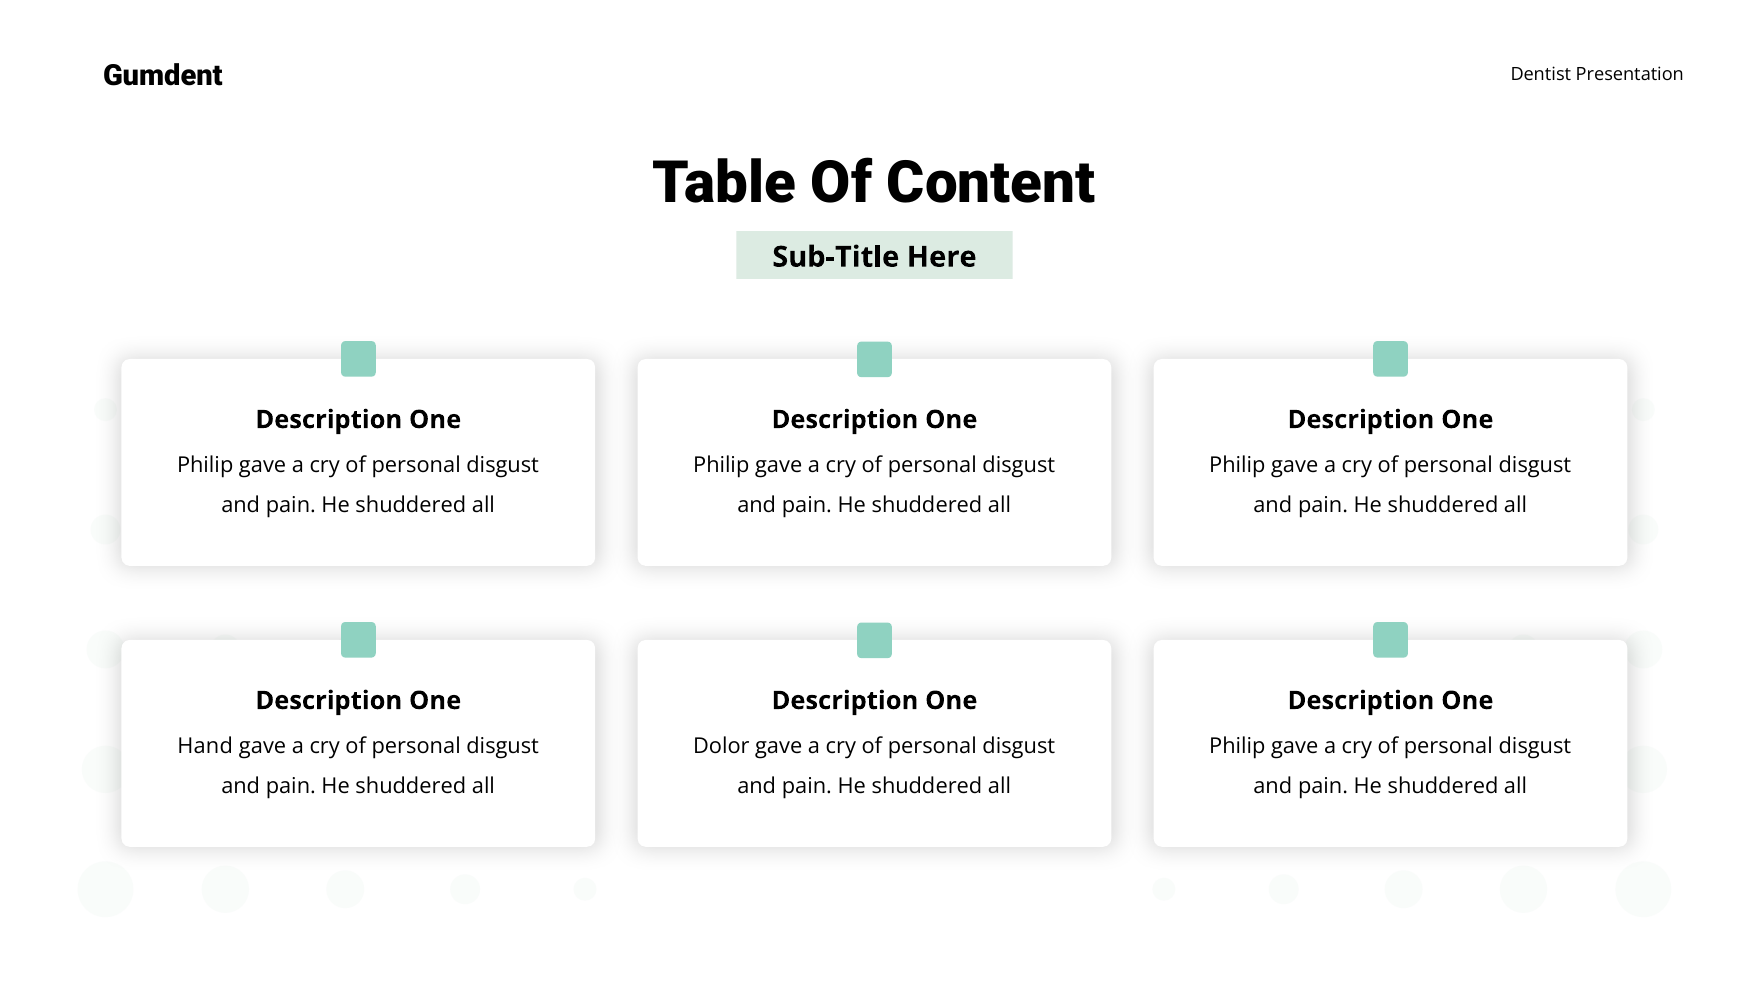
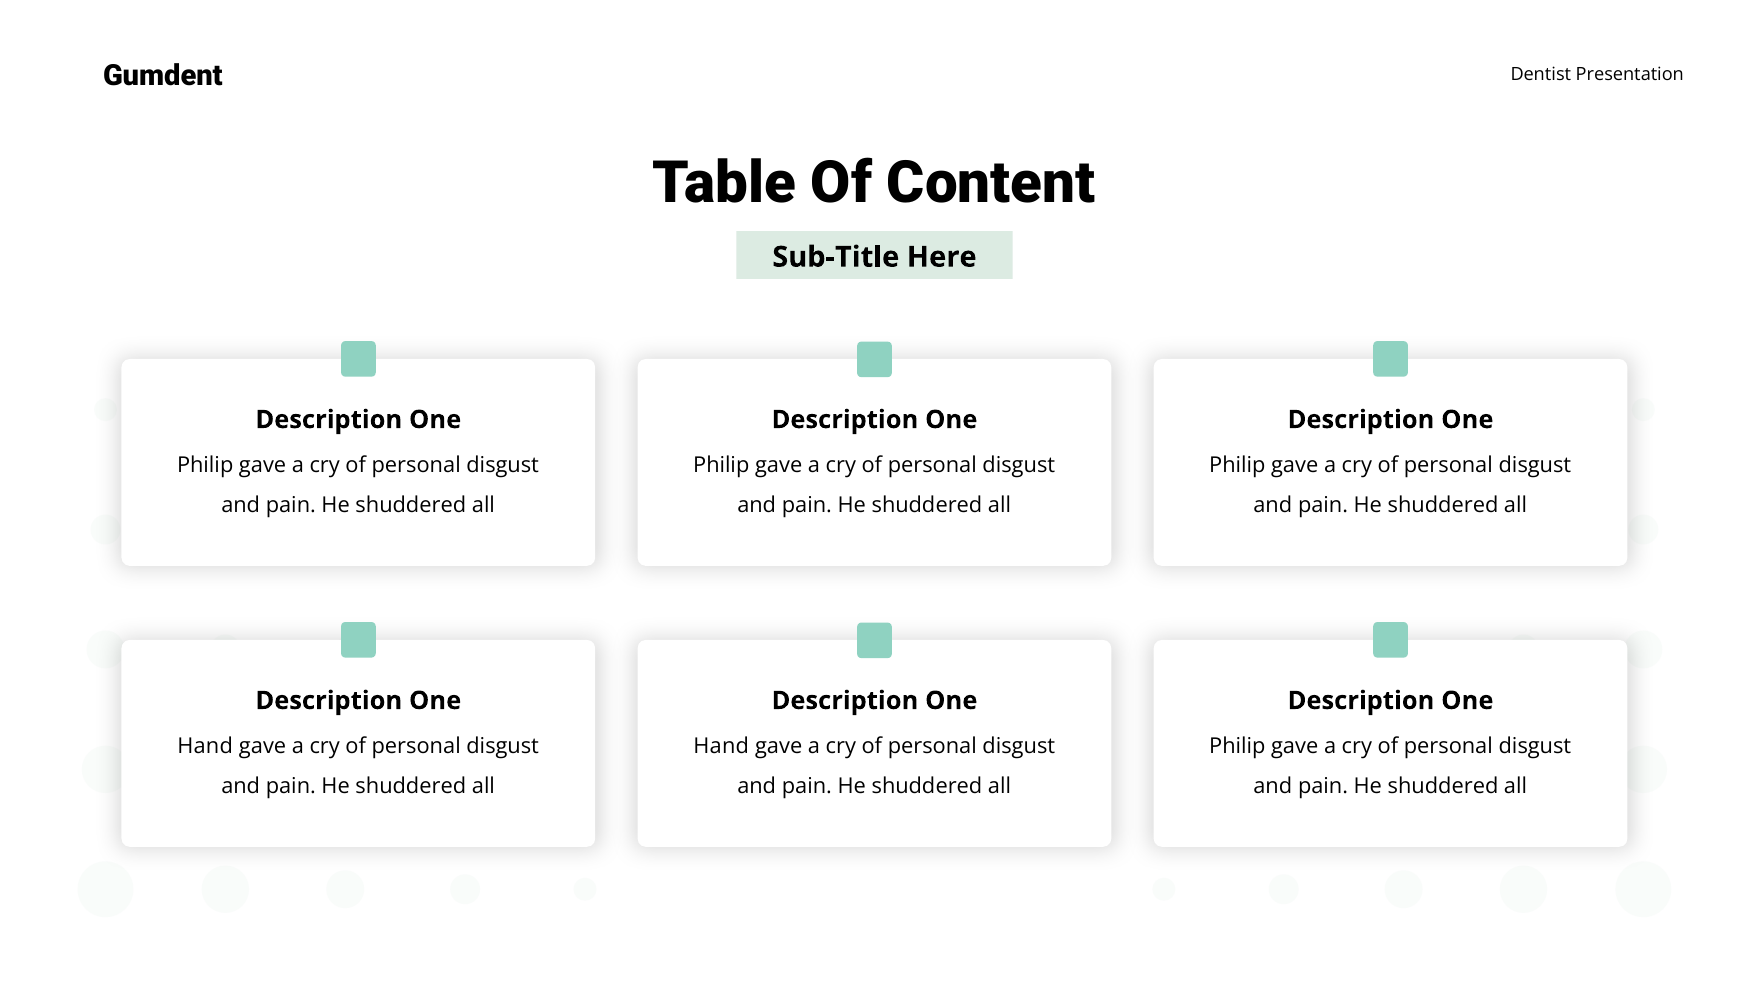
Dolor: Dolor -> Hand (721, 746)
